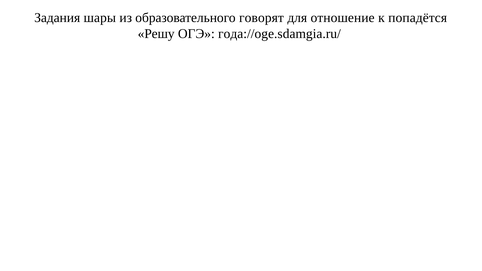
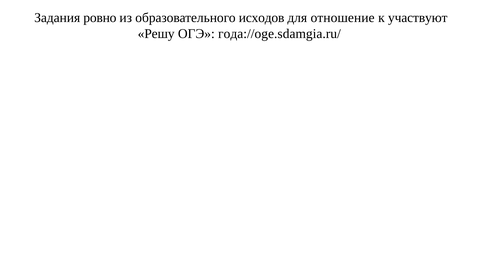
шары: шары -> ровно (100, 18)
говорят: говорят -> исходов (262, 18)
попадётся: попадётся -> участвуют (418, 18)
